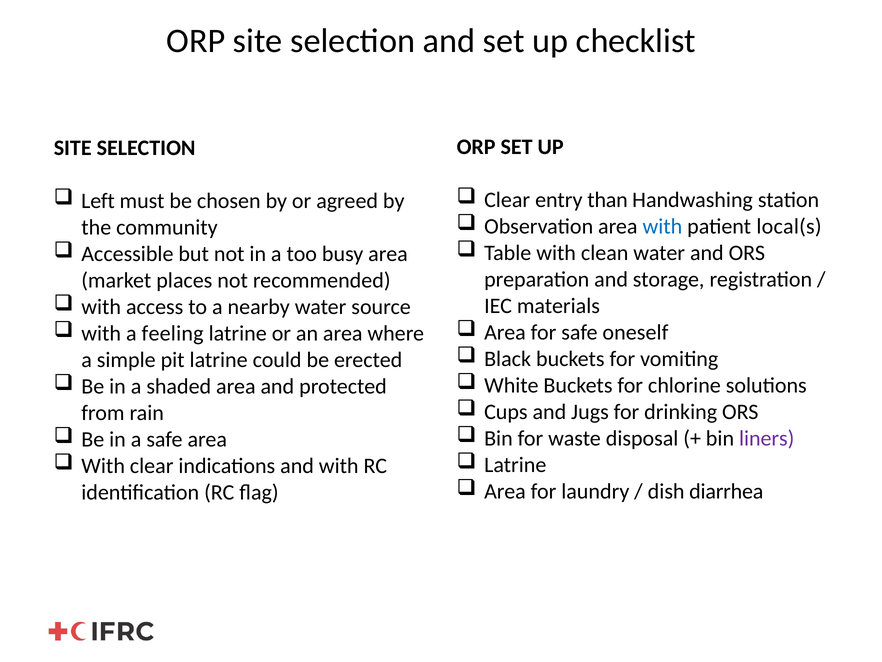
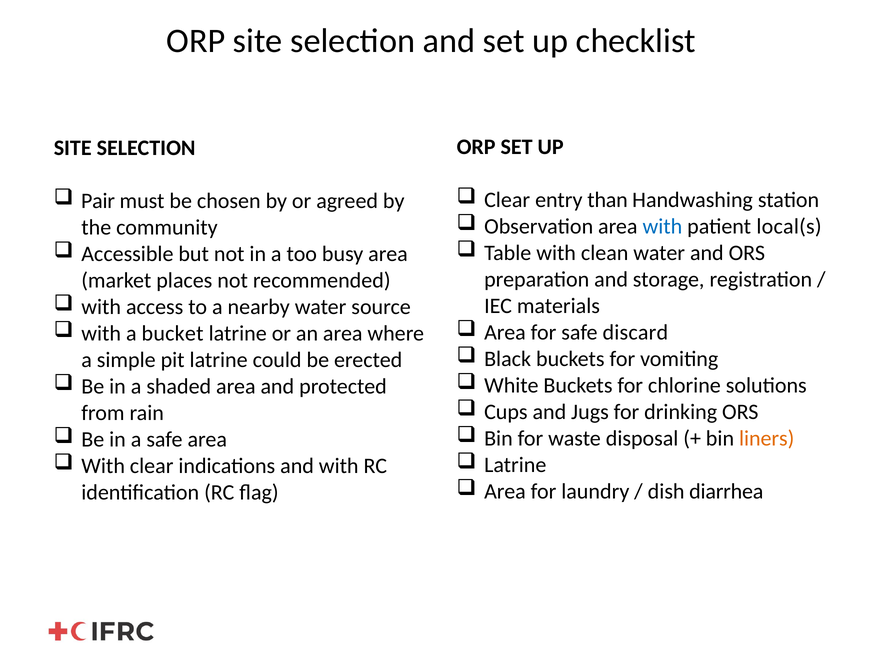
Left: Left -> Pair (98, 201)
oneself: oneself -> discard (635, 332)
feeling: feeling -> bucket (173, 333)
liners colour: purple -> orange (767, 438)
